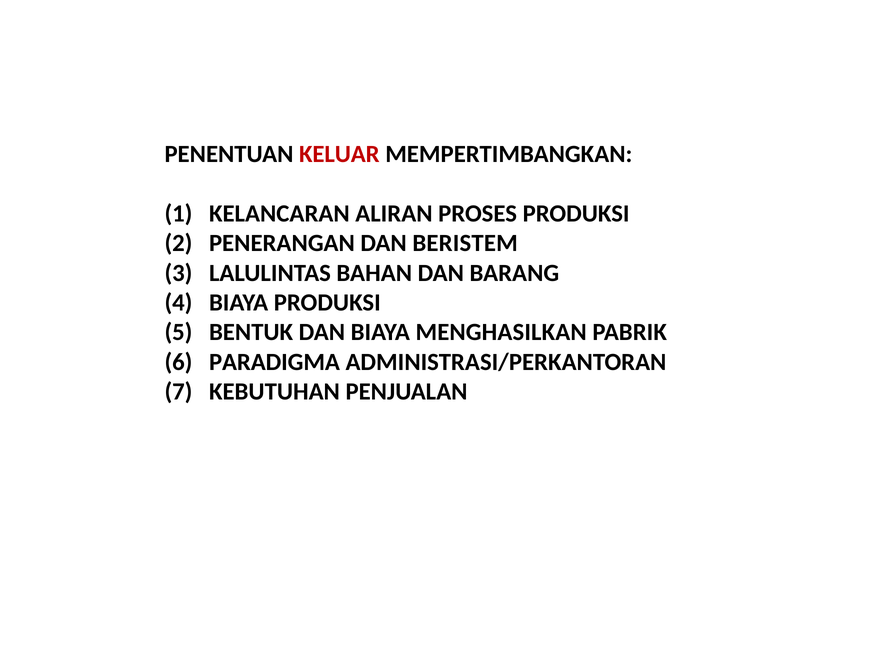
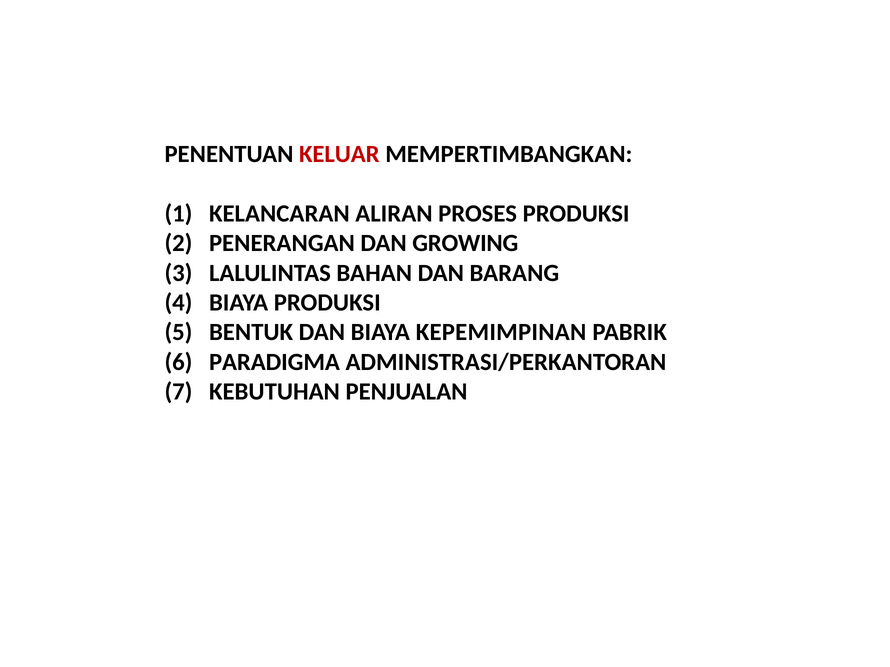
BERISTEM: BERISTEM -> GROWING (465, 243)
MENGHASILKAN: MENGHASILKAN -> KEPEMIMPINAN (501, 333)
